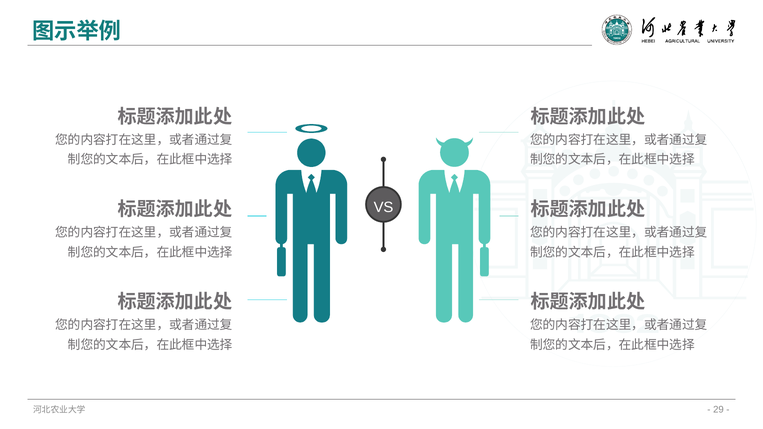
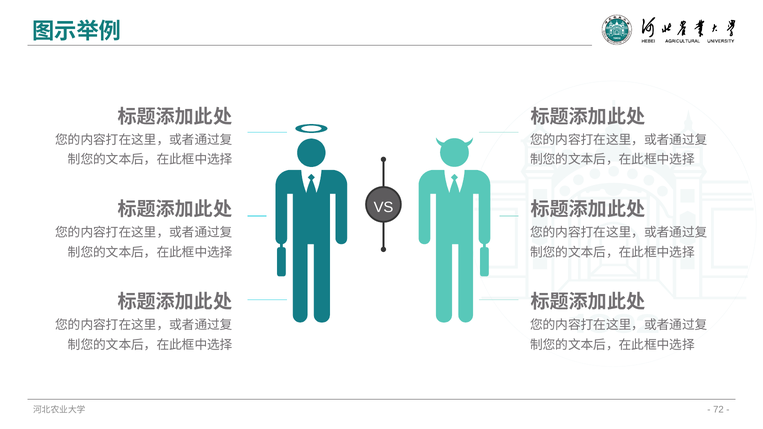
29: 29 -> 72 (718, 410)
